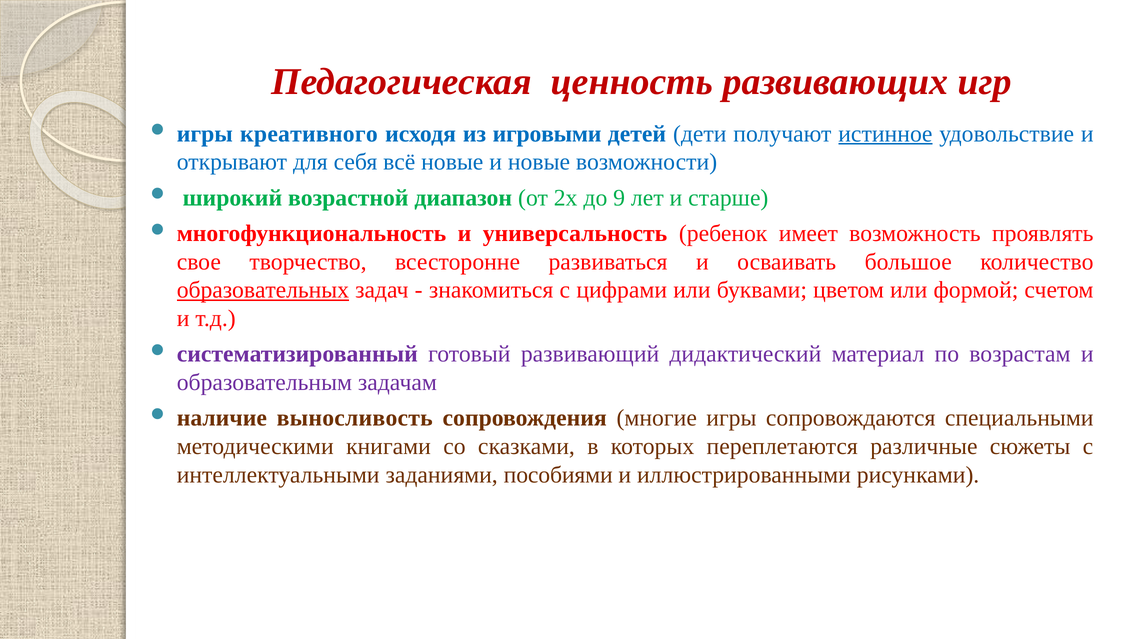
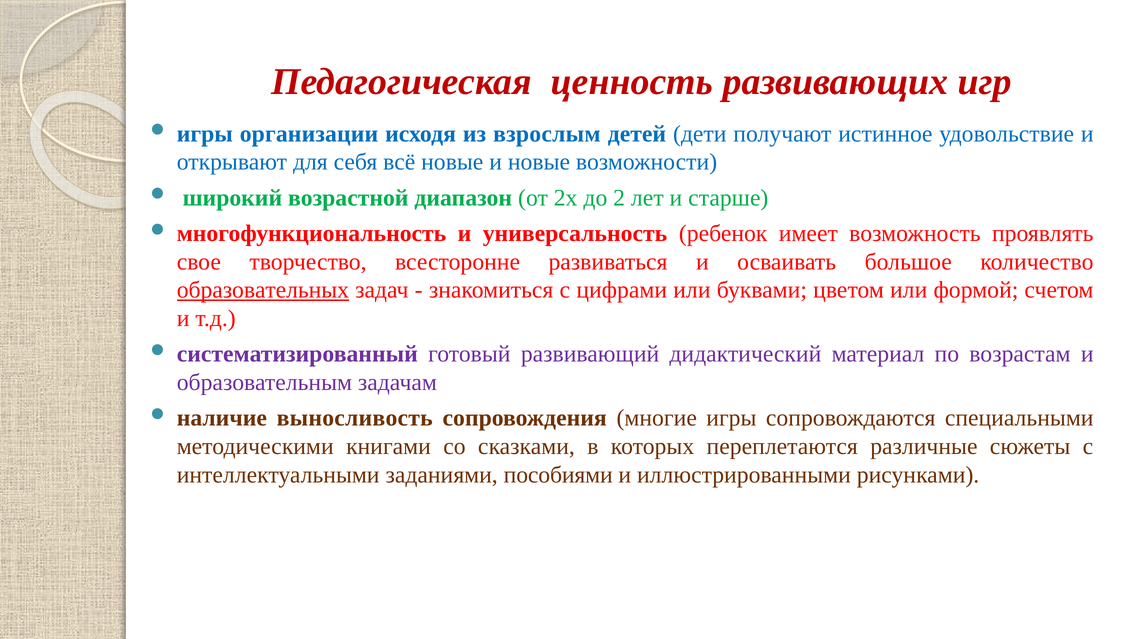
креативного: креативного -> организации (309, 134)
игровыми: игровыми -> взрослым (547, 134)
истинное underline: present -> none (885, 134)
9: 9 -> 2 (619, 198)
